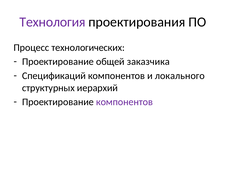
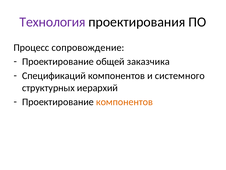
технологических: технологических -> сопровождение (88, 47)
локального: локального -> системного (180, 76)
компонентов colour: purple -> orange (124, 102)
